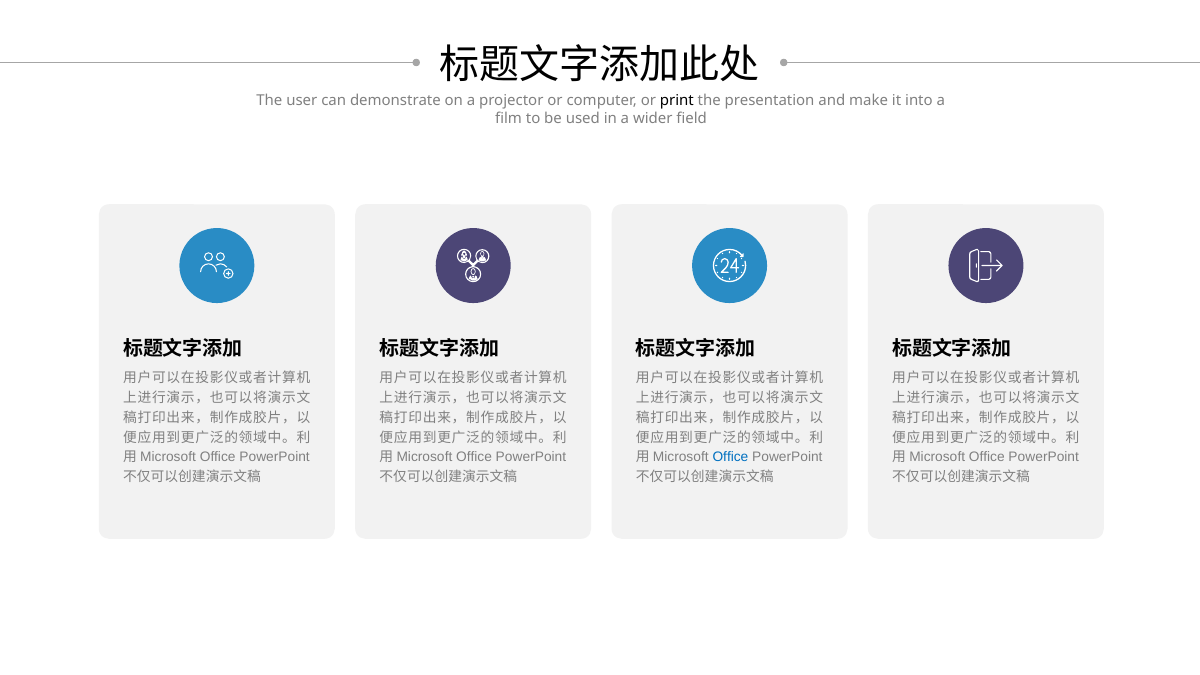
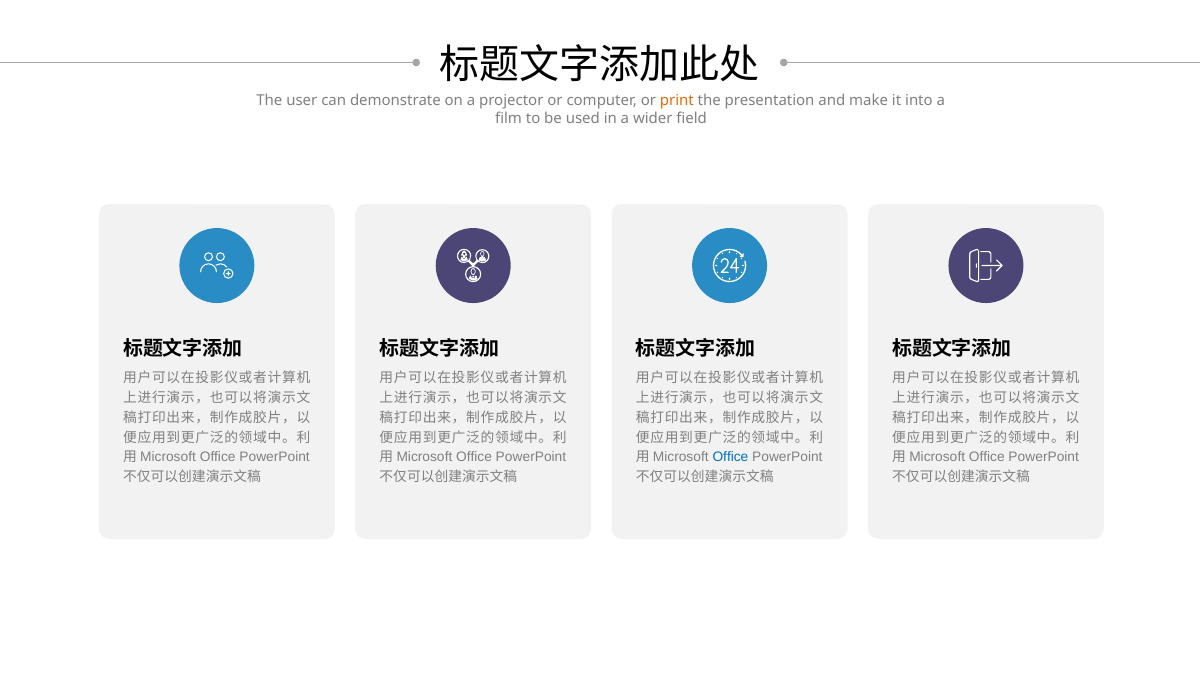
print colour: black -> orange (677, 101)
